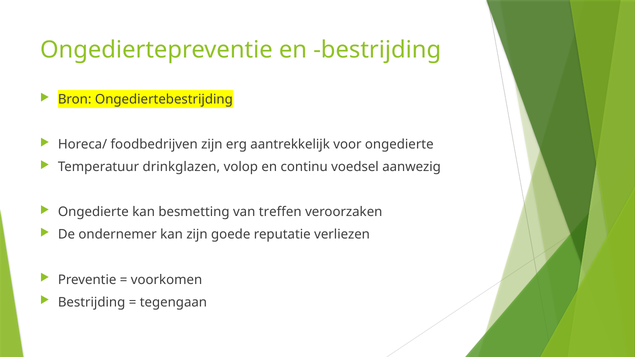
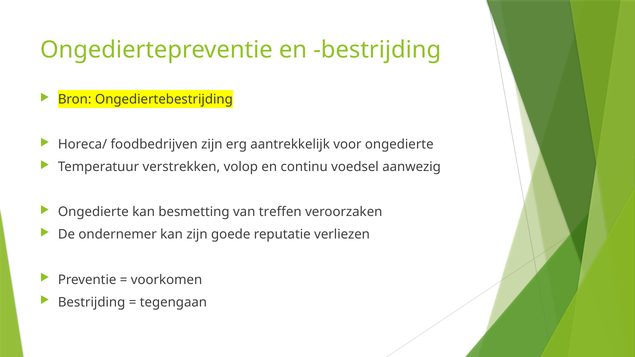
drinkglazen: drinkglazen -> verstrekken (181, 167)
